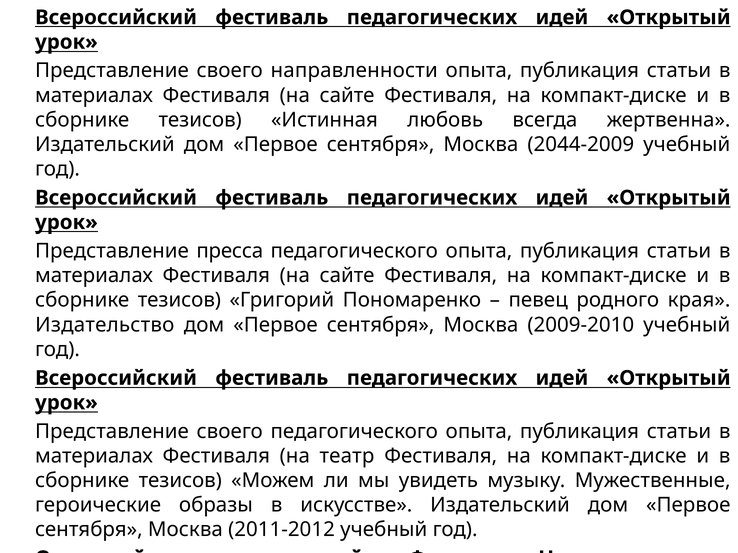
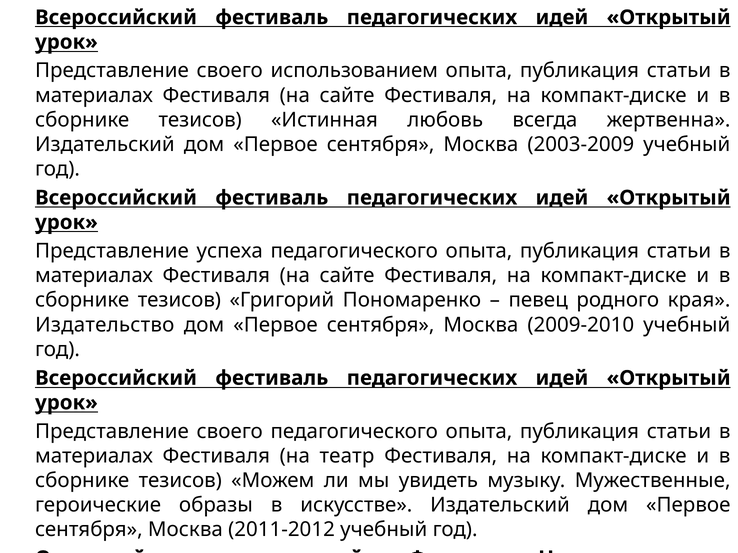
направленности: направленности -> использованием (354, 71)
2044-2009: 2044-2009 -> 2003-2009 (581, 145)
Представление пресса: пресса -> успеха (230, 251)
